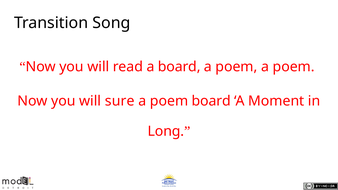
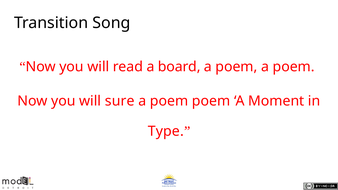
poem board: board -> poem (211, 101)
Long: Long -> Type (166, 131)
